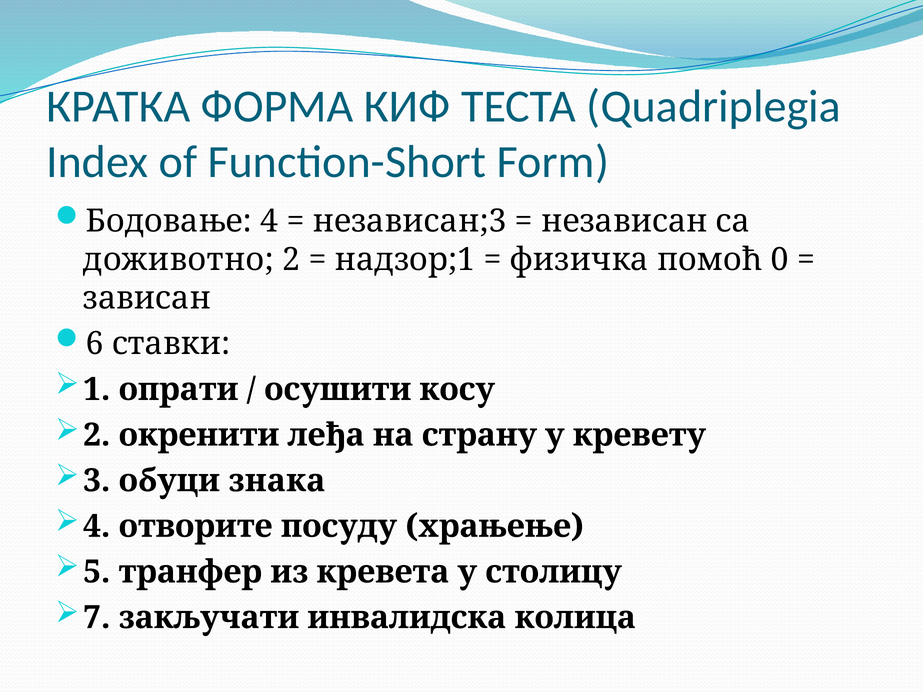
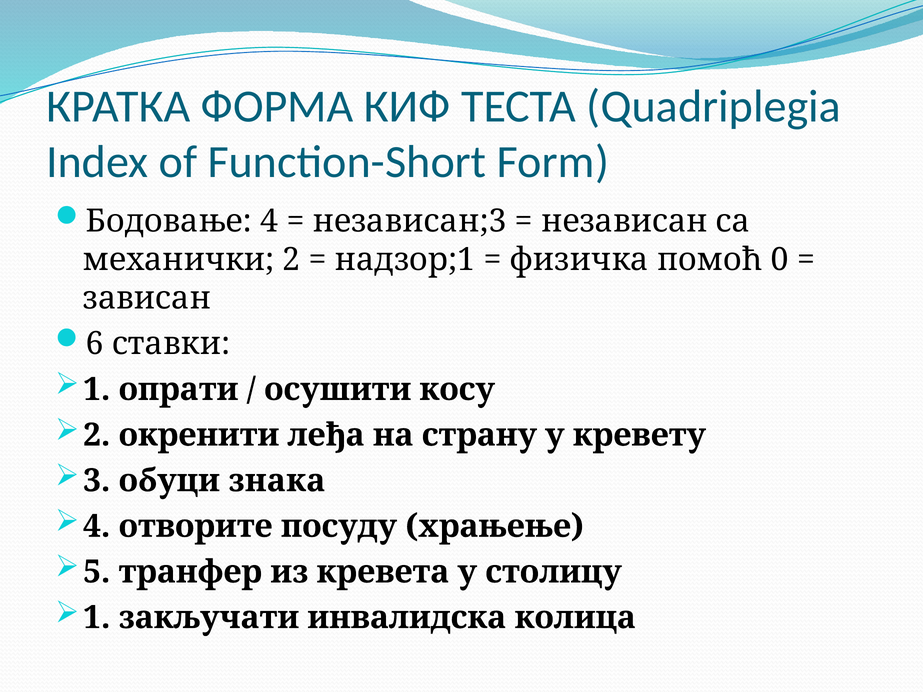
доживотно: доживотно -> механички (179, 260)
7: 7 -> 1 (97, 618)
